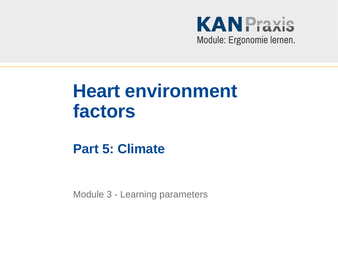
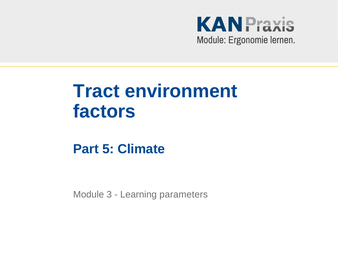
Heart: Heart -> Tract (96, 91)
